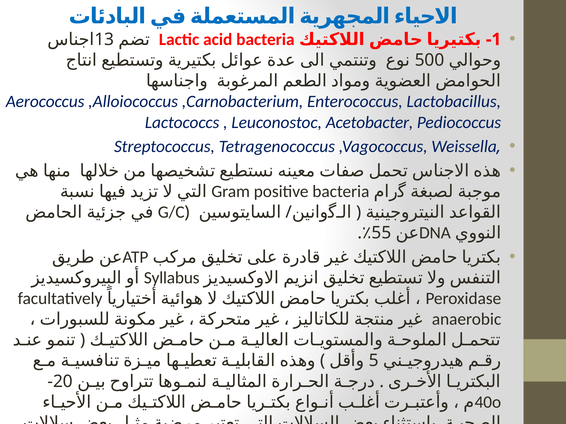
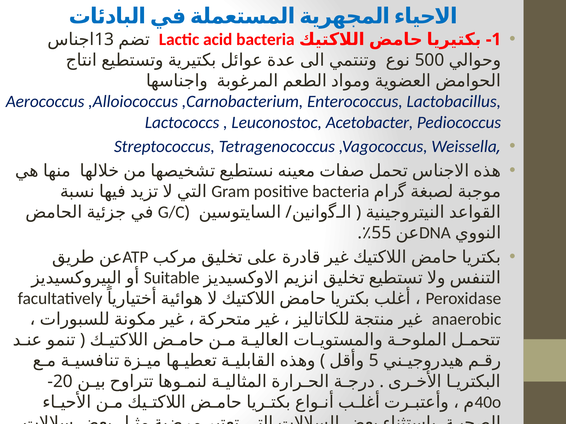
Syllabus: Syllabus -> Suitable (172, 278)
